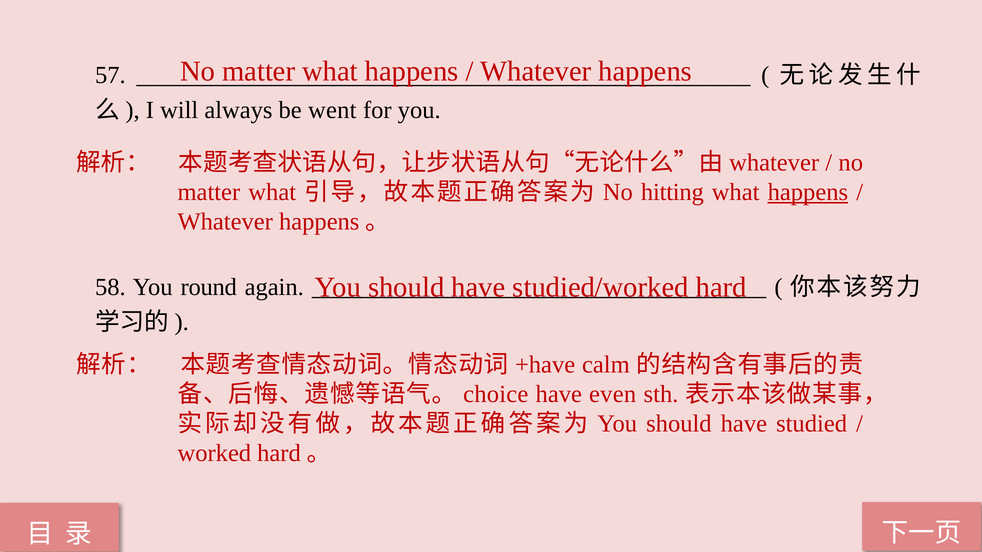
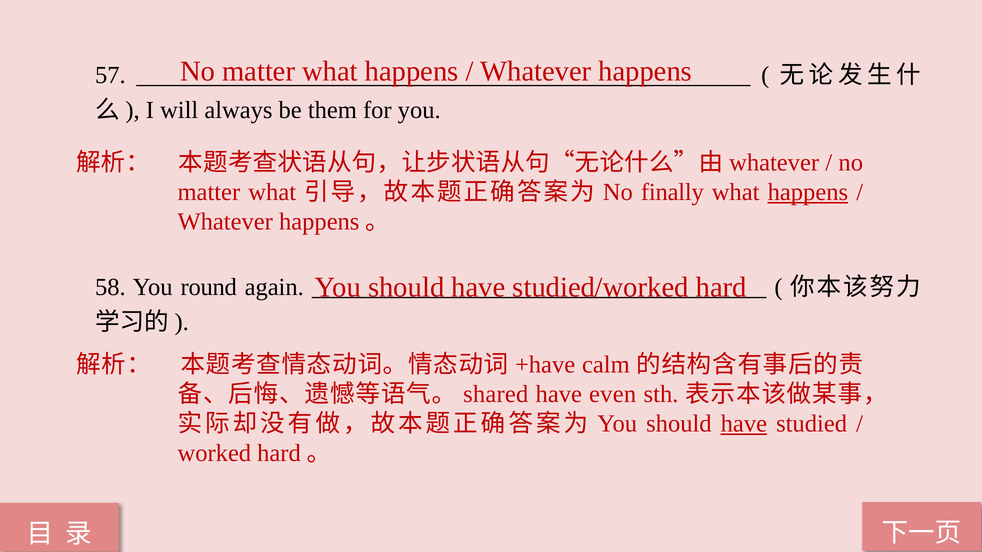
went: went -> them (332, 110)
hitting: hitting -> finally (672, 192)
choice: choice -> shared (496, 394)
have underline: none -> present (744, 424)
